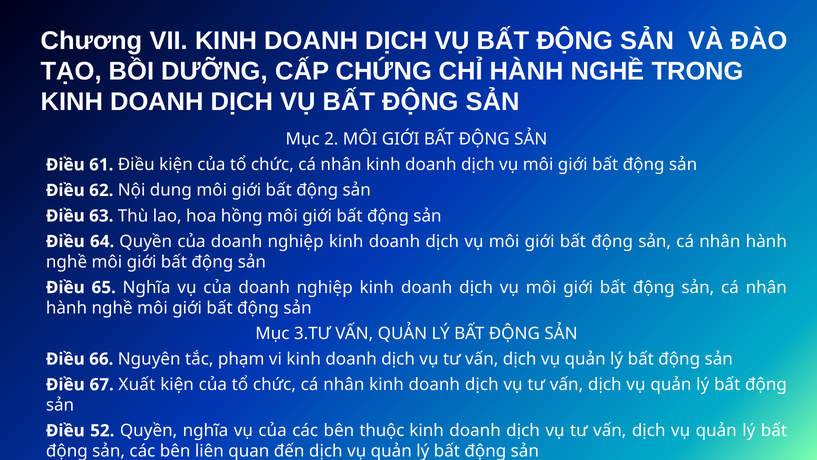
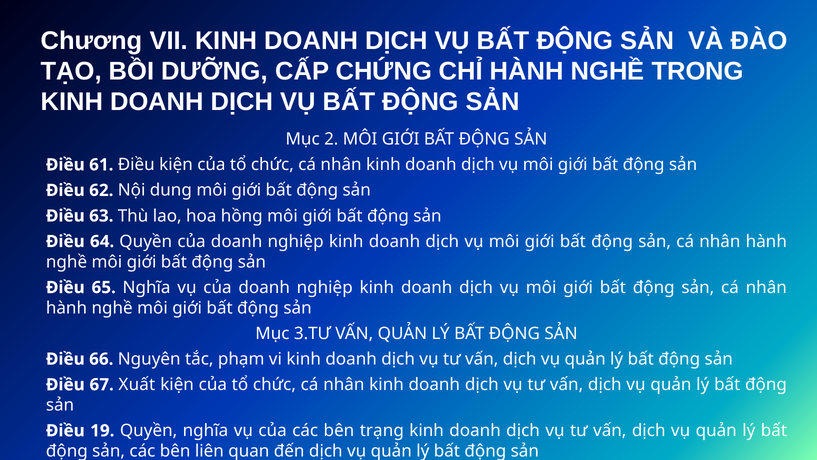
52: 52 -> 19 (102, 430)
thuộc: thuộc -> trạng (382, 430)
